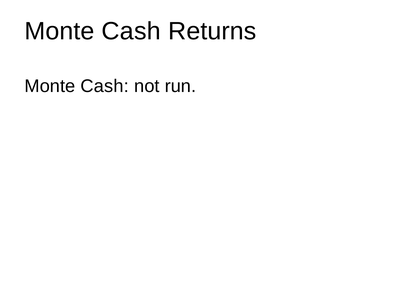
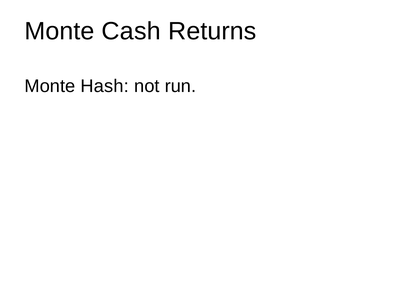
Cash: Cash -> Hash (105, 86)
